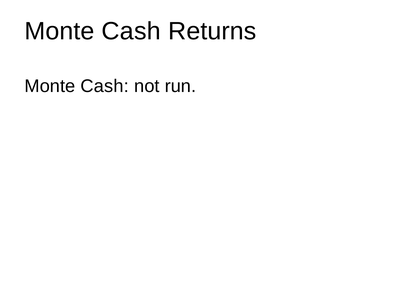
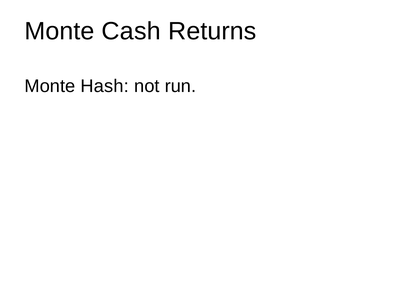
Cash: Cash -> Hash (105, 86)
